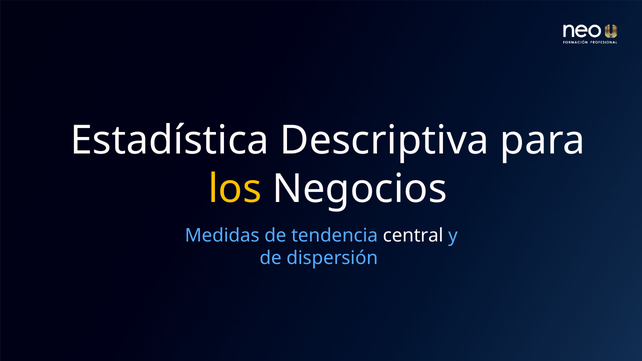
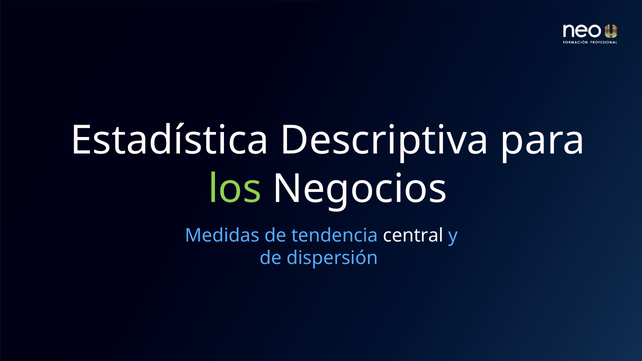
los colour: yellow -> light green (235, 189)
